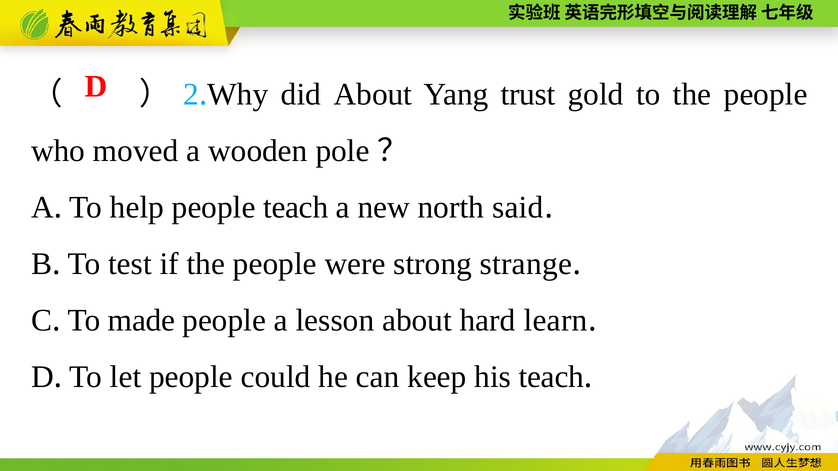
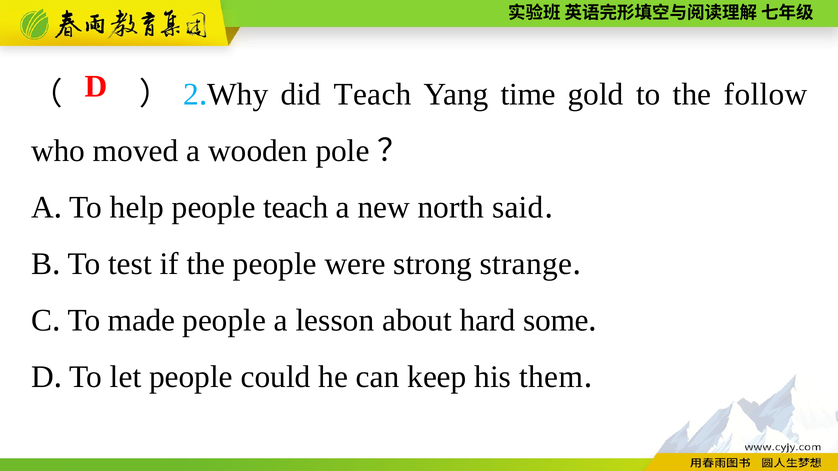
did About: About -> Teach (373, 94)
trust: trust -> time (528, 94)
to the people: people -> follow (766, 94)
learn: learn -> some (556, 321)
his teach: teach -> them (551, 377)
